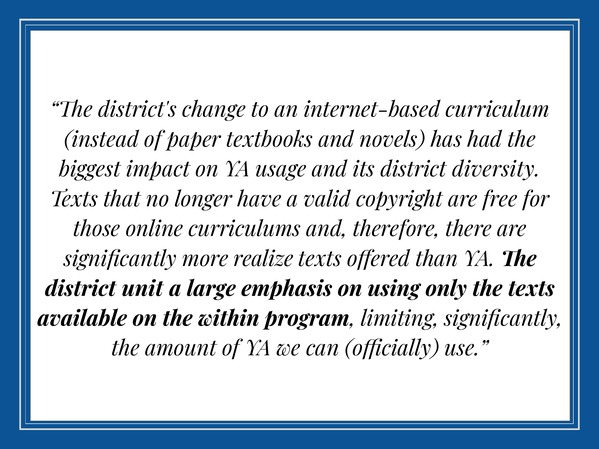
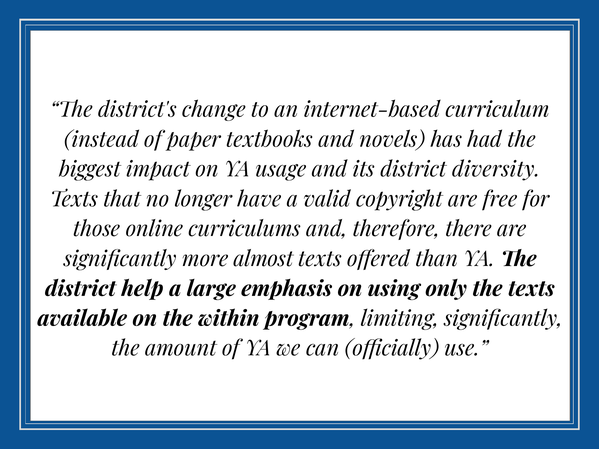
realize: realize -> almost (263, 259)
unit: unit -> help (142, 289)
